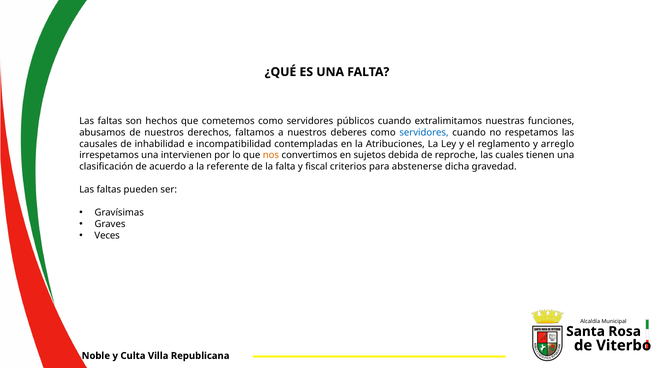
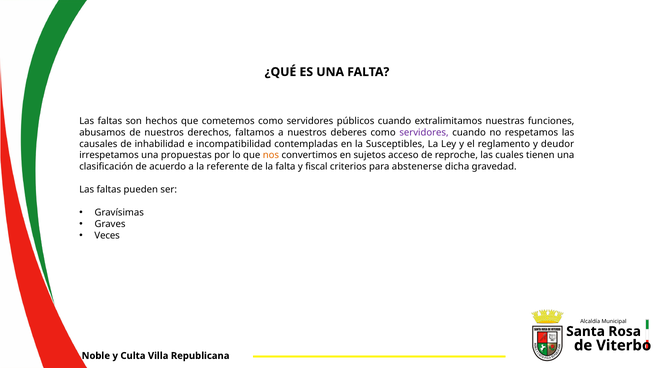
servidores colour: blue -> purple (424, 132)
Atribuciones: Atribuciones -> Susceptibles (395, 144)
arreglo: arreglo -> deudor (558, 144)
intervienen: intervienen -> propuestas (186, 155)
debida: debida -> acceso (403, 155)
